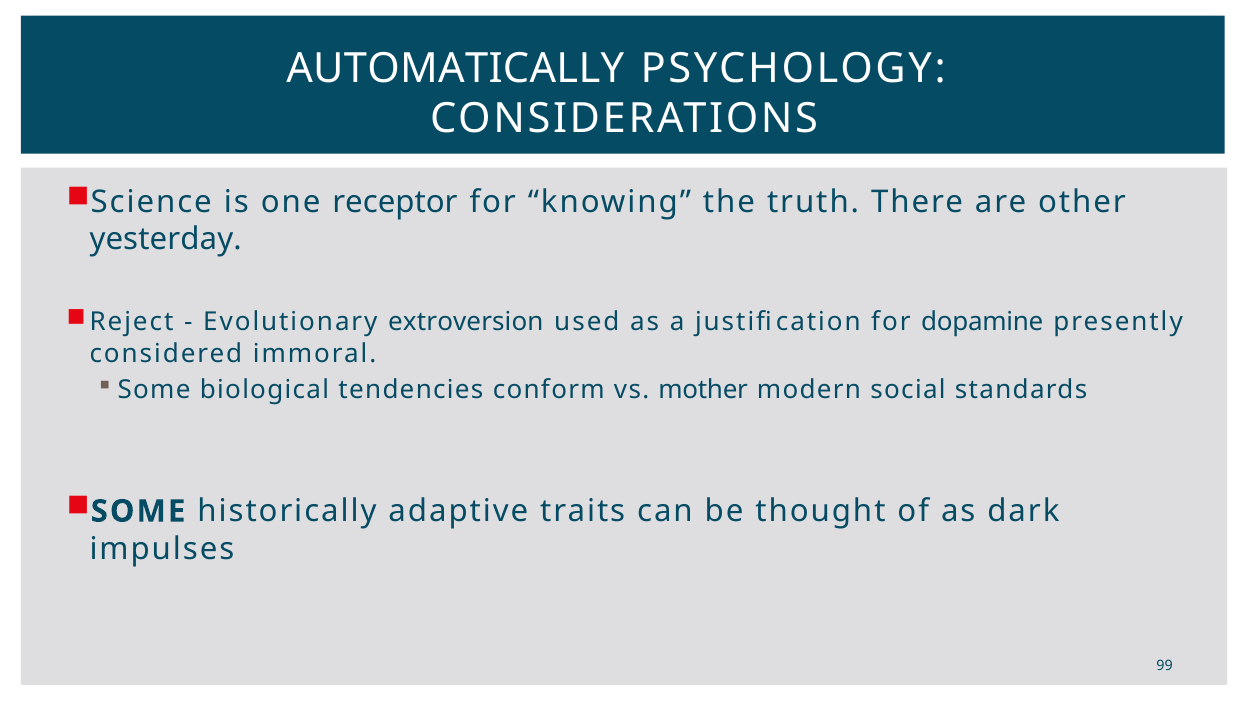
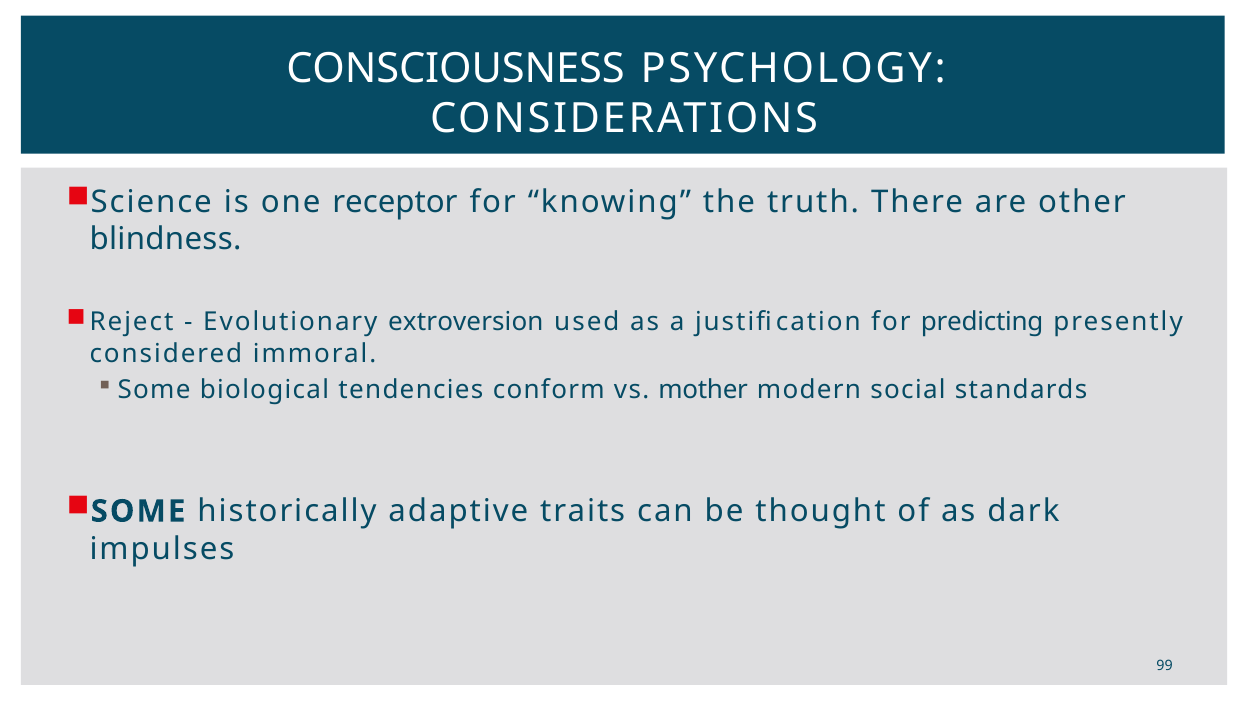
AUTOMATICALLY: AUTOMATICALLY -> CONSCIOUSNESS (455, 68)
yesterday: yesterday -> blindness (165, 239)
dopamine: dopamine -> predicting (982, 322)
